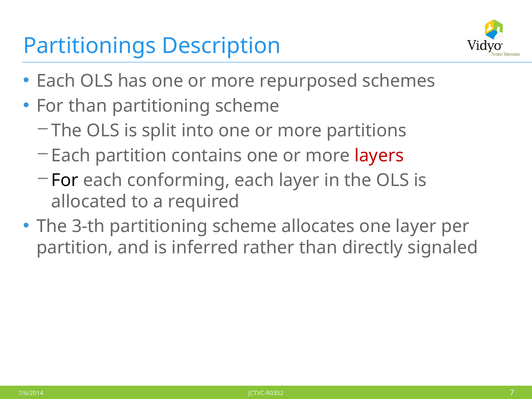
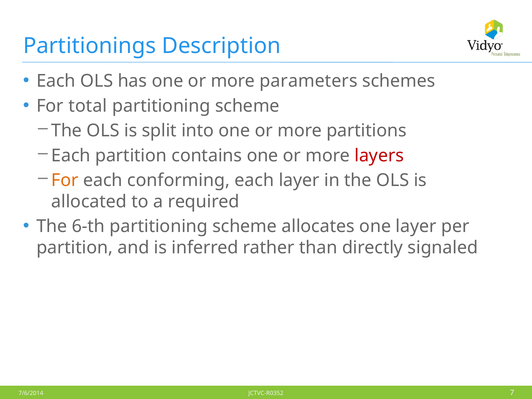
repurposed: repurposed -> parameters (309, 81)
For than: than -> total (88, 106)
For colour: black -> orange (65, 180)
3-th: 3-th -> 6-th (88, 226)
